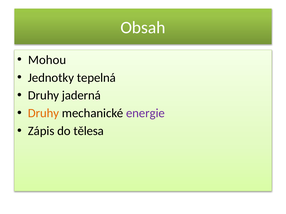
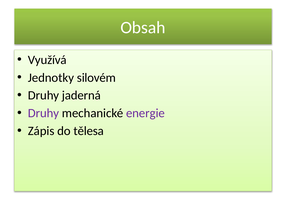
Mohou: Mohou -> Využívá (47, 60)
tepelná: tepelná -> silovém (96, 78)
Druhy colour: orange -> purple (43, 113)
